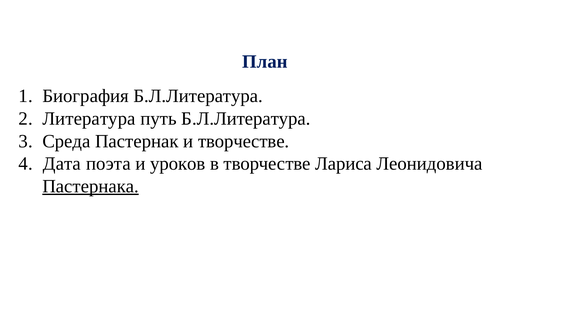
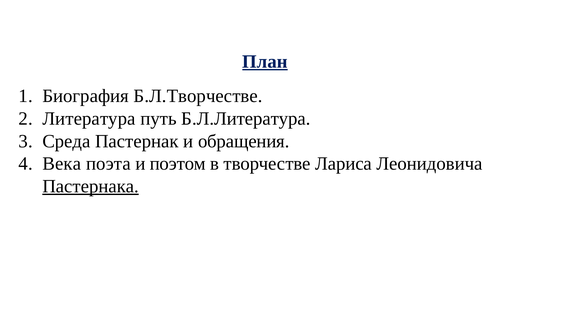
План underline: none -> present (265, 62)
Биография Б.Л.Литература: Б.Л.Литература -> Б.Л.Творчестве (198, 96)
и творчестве: творчестве -> обращения (244, 141)
Дата: Дата -> Века (62, 164)
уроков: уроков -> поэтом (178, 164)
